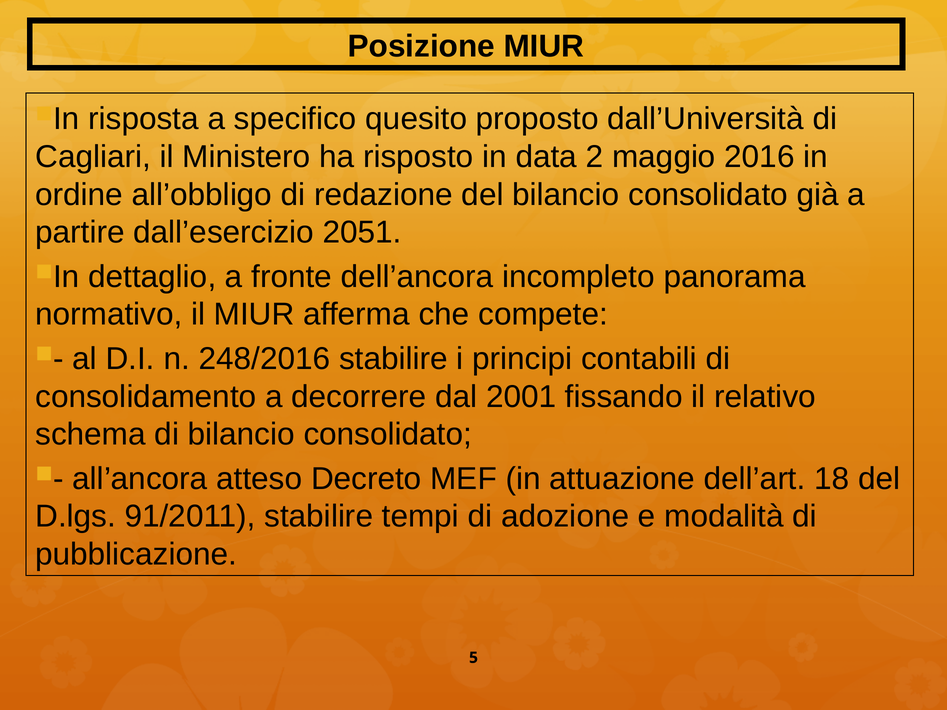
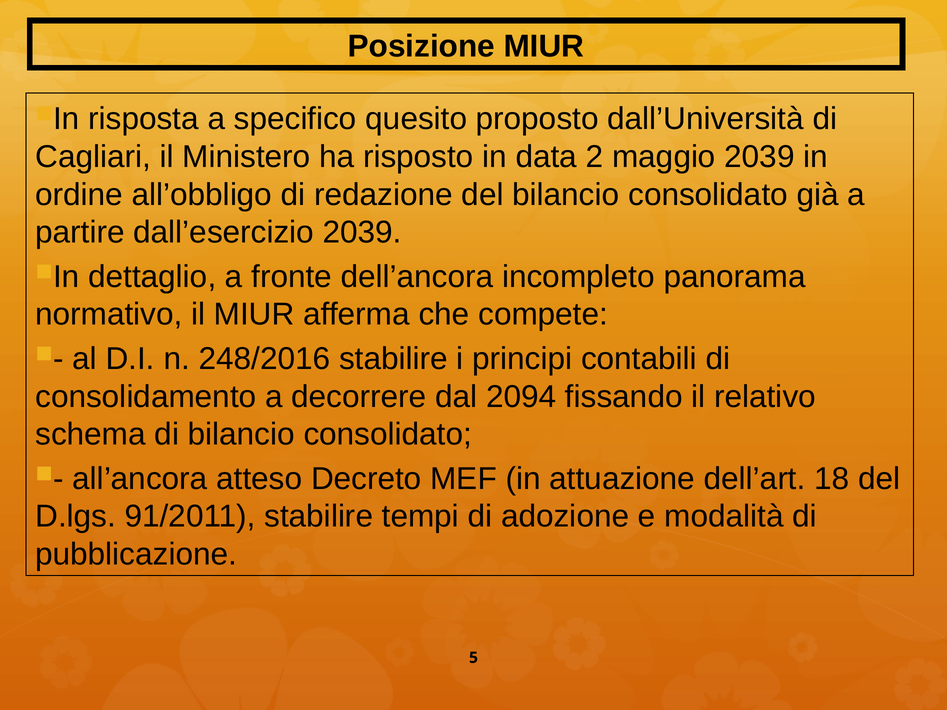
maggio 2016: 2016 -> 2039 (759, 157)
dall’esercizio 2051: 2051 -> 2039 (362, 233)
2001: 2001 -> 2094 (521, 397)
